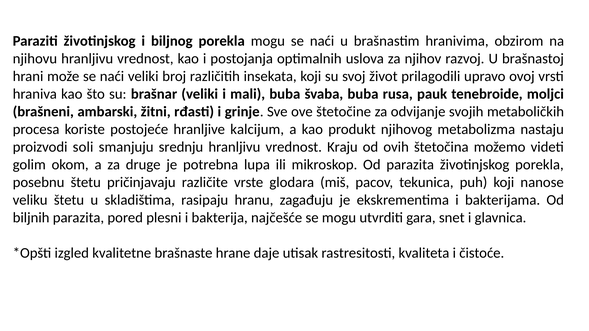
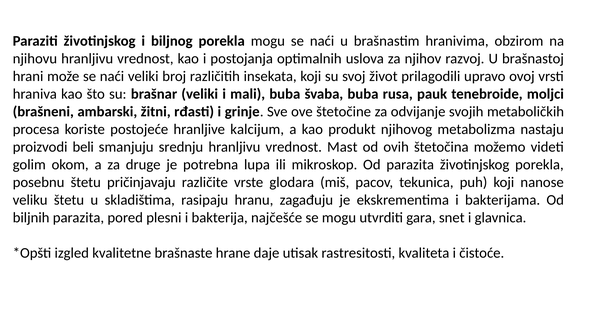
soli: soli -> beli (83, 147)
Kraju: Kraju -> Mast (342, 147)
